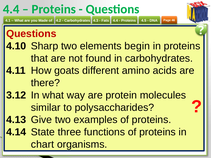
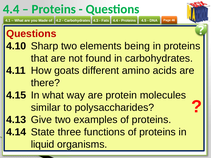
begin: begin -> being (137, 46)
3.12: 3.12 -> 4.15 (16, 95)
chart: chart -> liquid (43, 145)
